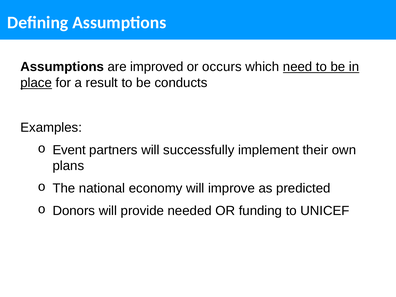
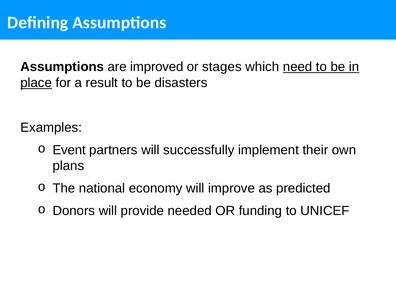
occurs: occurs -> stages (222, 67)
conducts: conducts -> disasters (181, 83)
